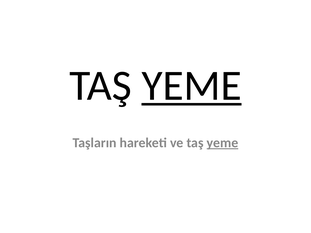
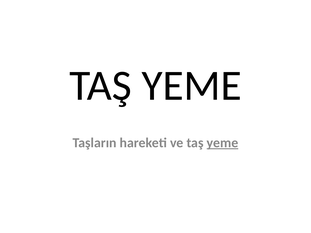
YEME underline: present -> none (192, 86)
